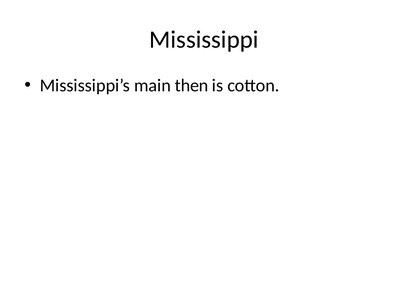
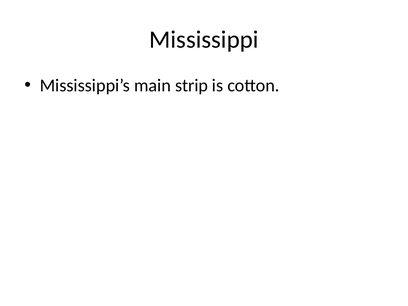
then: then -> strip (192, 86)
